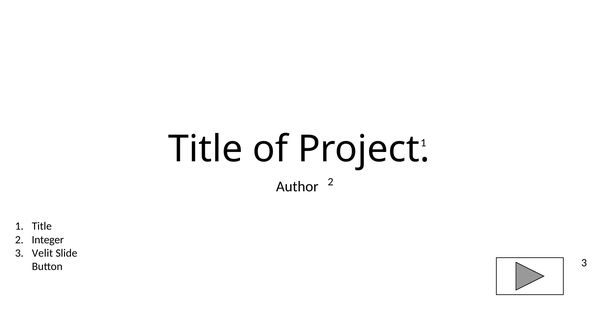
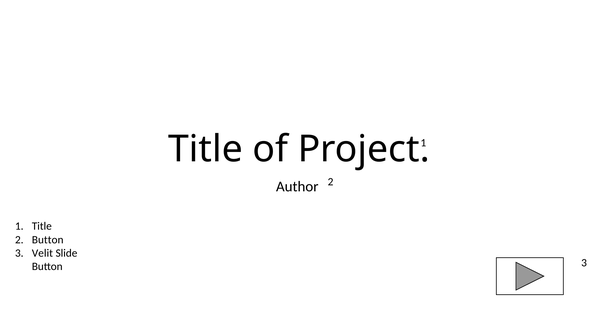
2 Integer: Integer -> Button (48, 240)
